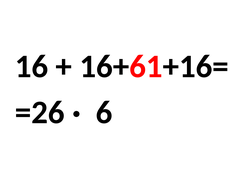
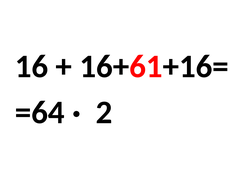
=26: =26 -> =64 (40, 113)
6: 6 -> 2 (104, 113)
